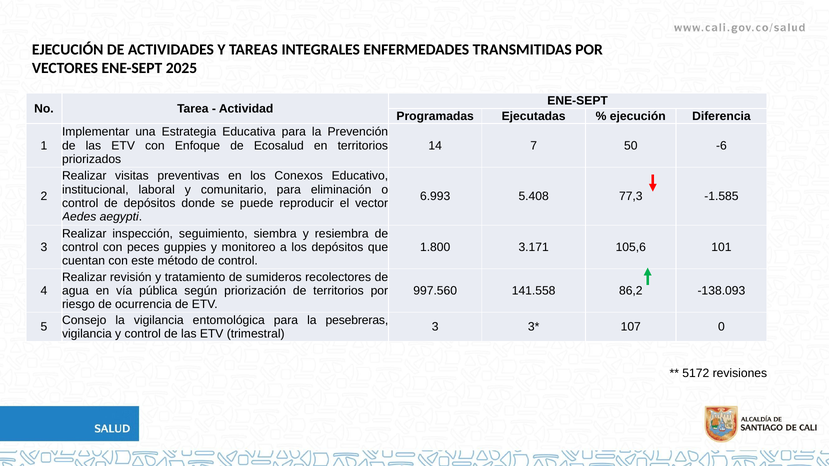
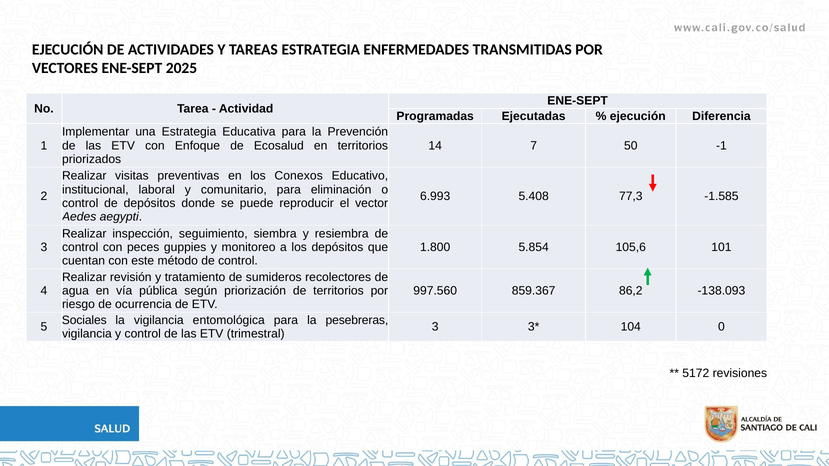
TAREAS INTEGRALES: INTEGRALES -> ESTRATEGIA (321, 49)
-6: -6 -> -1 (721, 146)
3.171: 3.171 -> 5.854 (534, 247)
141.558: 141.558 -> 859.367 (534, 291)
Consejo: Consejo -> Sociales (84, 320)
107: 107 -> 104 (631, 327)
